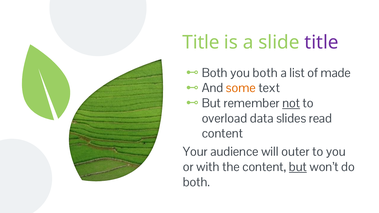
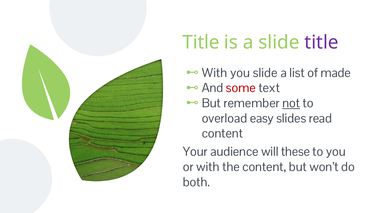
Both: Both -> With (215, 73)
you both: both -> slide (265, 73)
some colour: orange -> red (241, 88)
data: data -> easy (262, 118)
outer: outer -> these (296, 152)
but underline: present -> none (298, 167)
